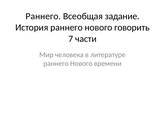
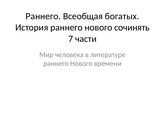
задание: задание -> богатых (122, 16)
говорить: говорить -> сочинять (132, 27)
